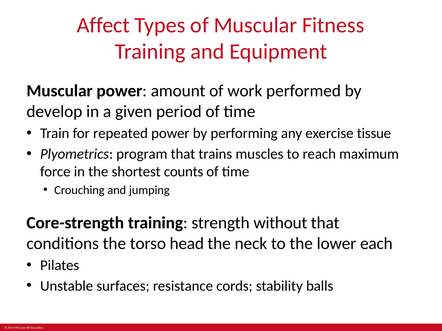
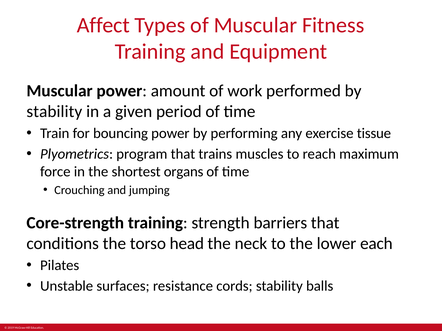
develop: develop -> stability (54, 112)
repeated: repeated -> bouncing (121, 134)
counts: counts -> organs (184, 172)
without: without -> barriers (280, 223)
